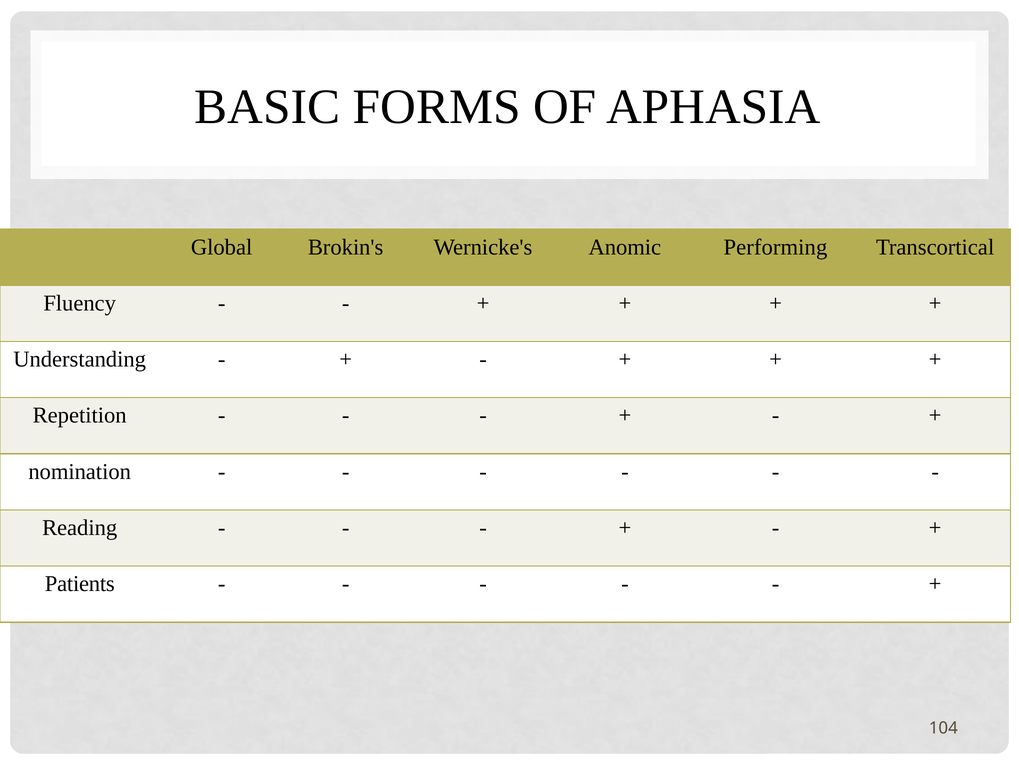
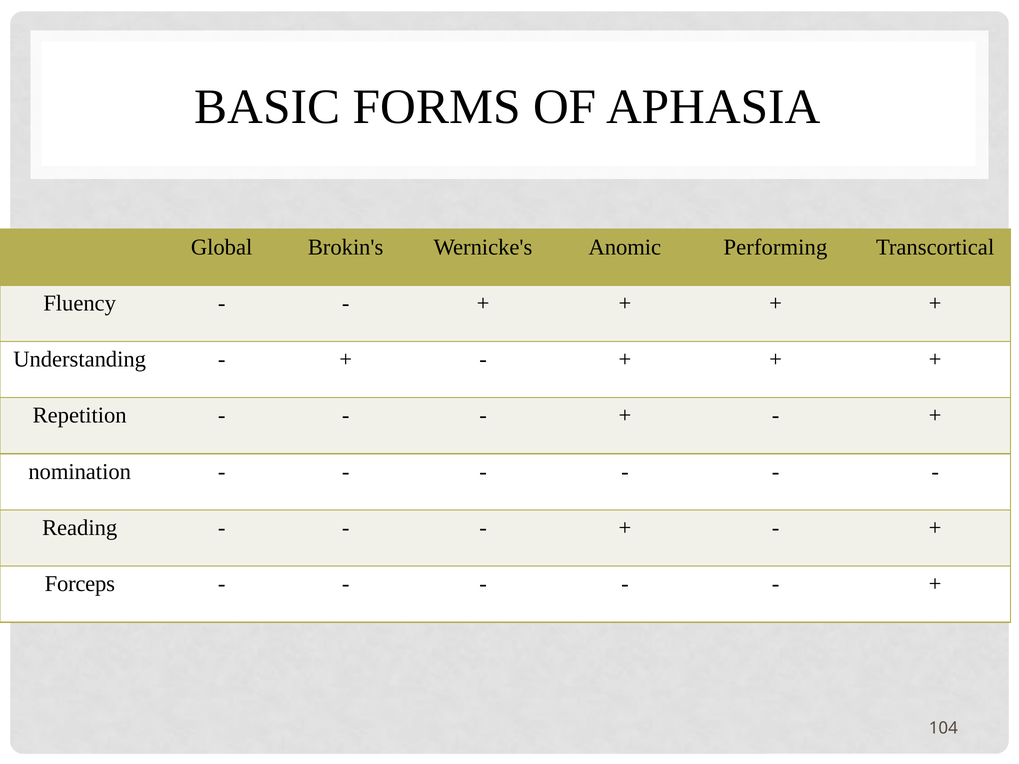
Patients: Patients -> Forceps (80, 584)
